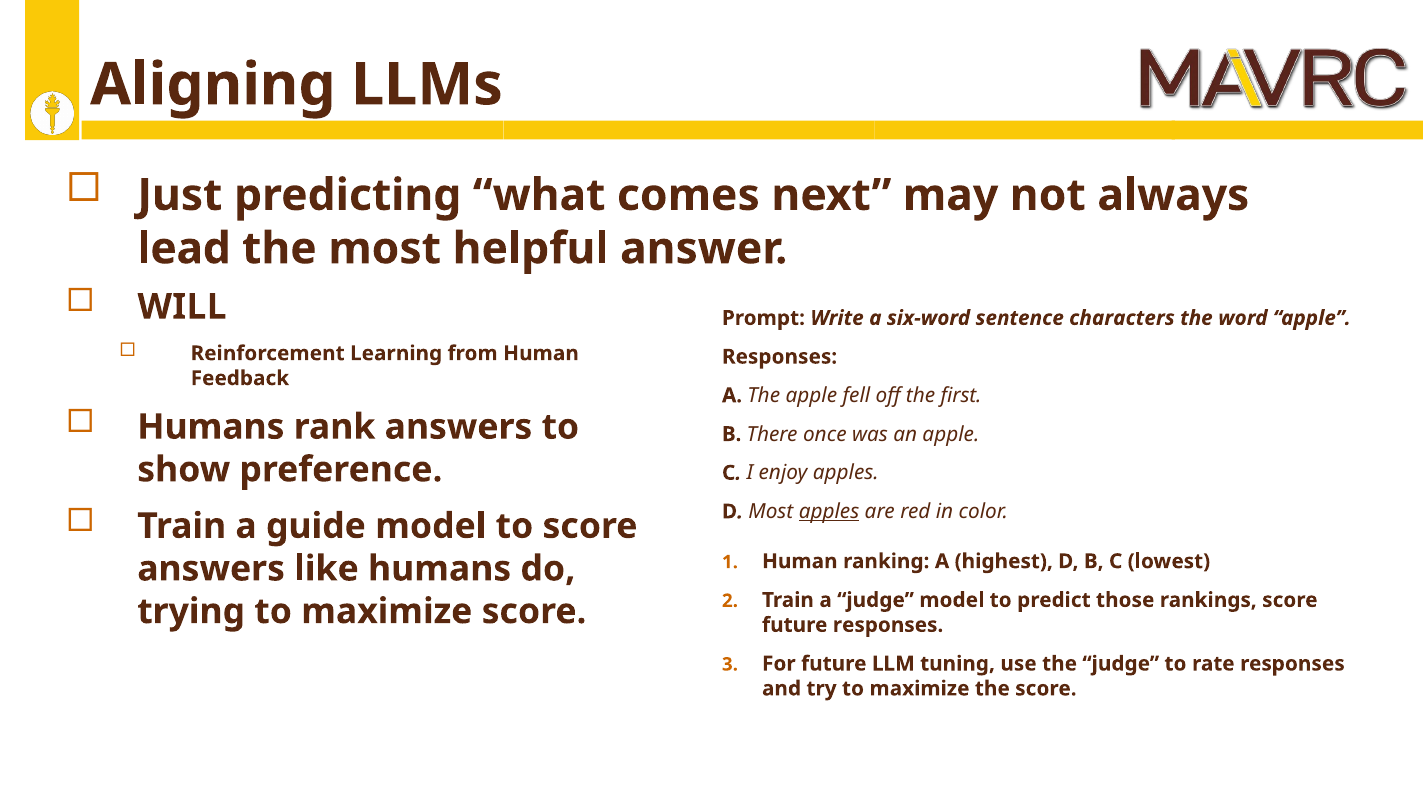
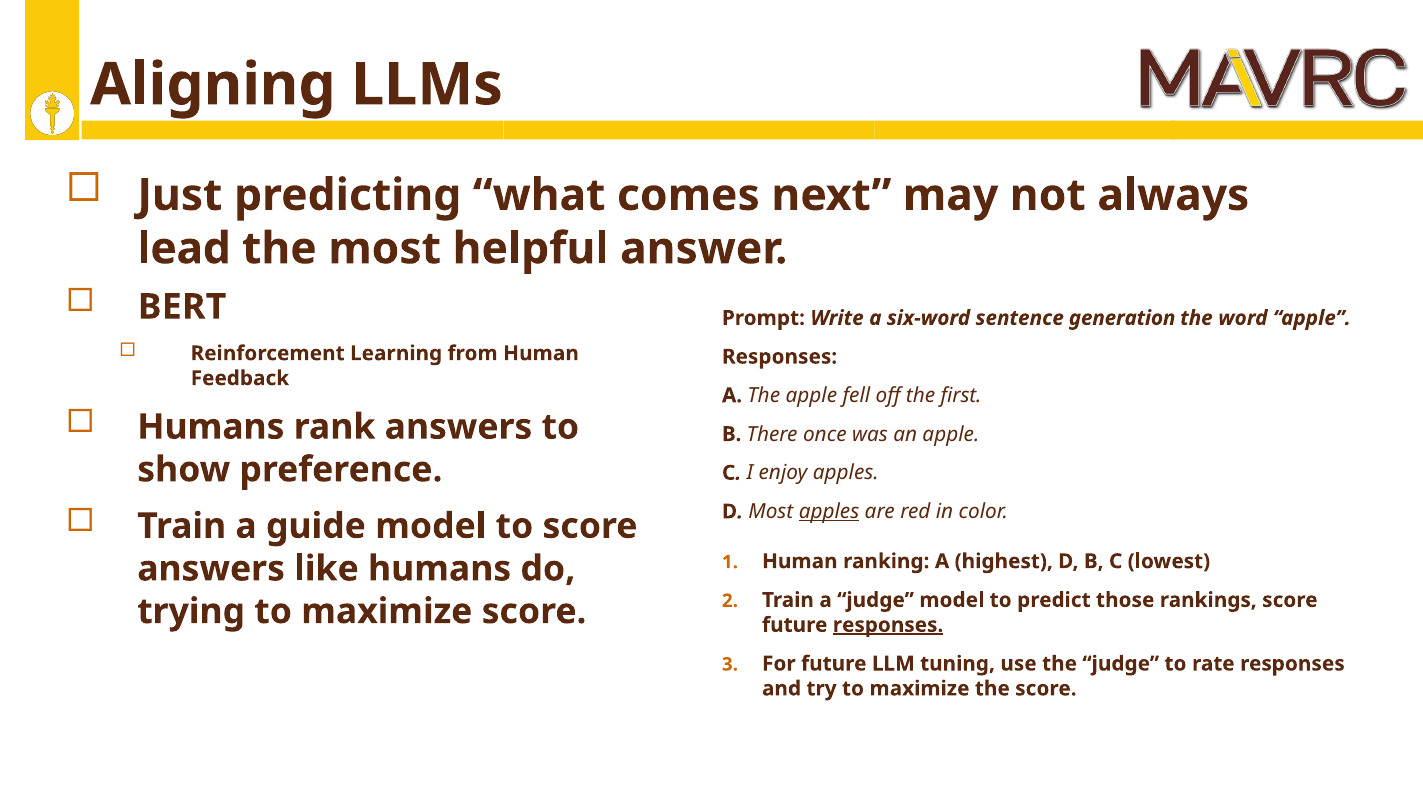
WILL: WILL -> BERT (182, 307)
characters: characters -> generation (1122, 318)
responses underline: none -> present (888, 625)
